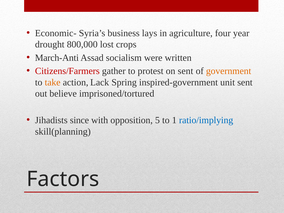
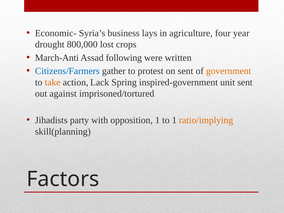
socialism: socialism -> following (124, 58)
Citizens/Farmers colour: red -> blue (67, 71)
believe: believe -> against (63, 94)
since: since -> party (79, 120)
opposition 5: 5 -> 1 (157, 120)
ratio/implying colour: blue -> orange (206, 120)
